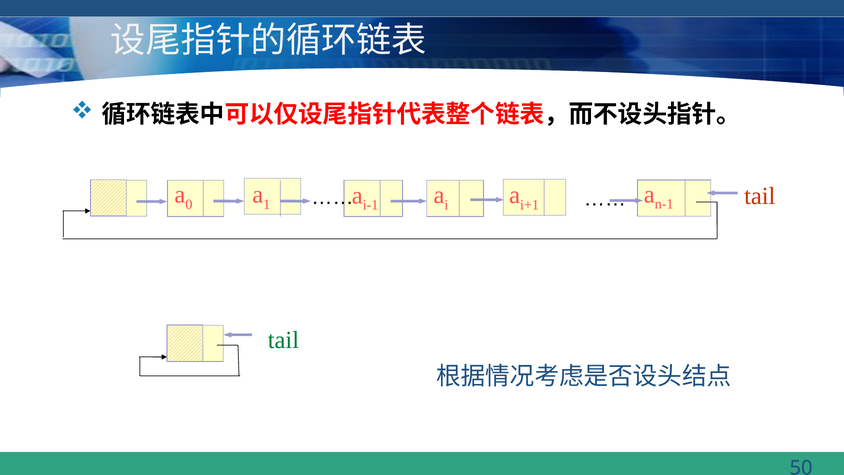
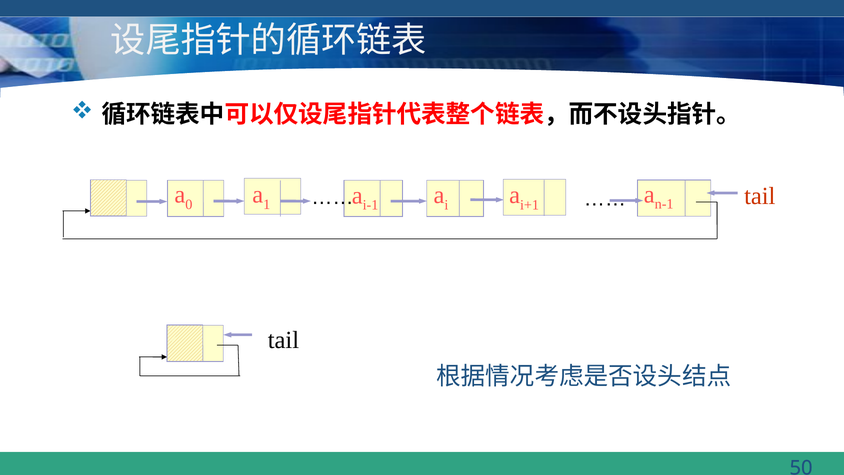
tail colour: green -> black (283, 340)
